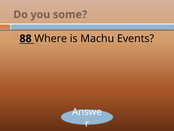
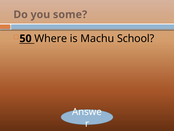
88: 88 -> 50 (26, 38)
Events: Events -> School (136, 38)
